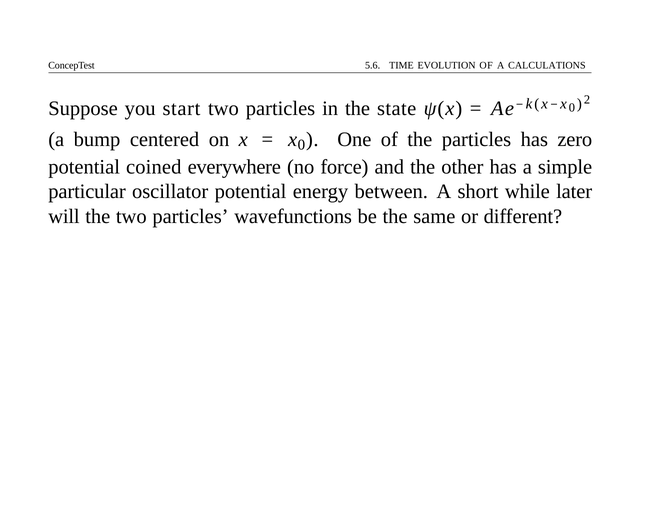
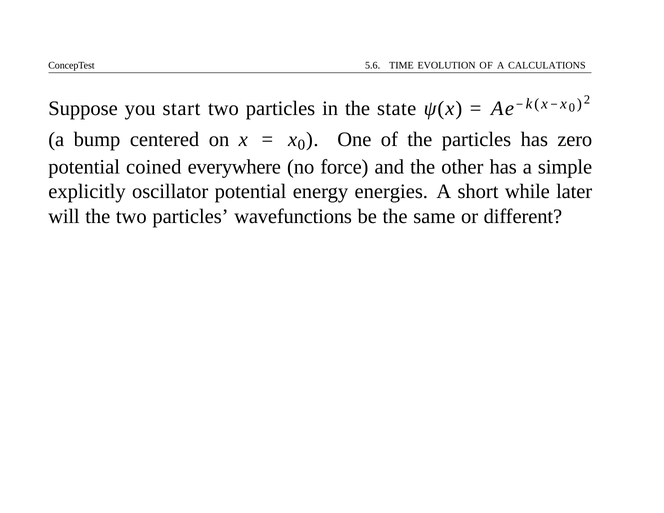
particular: particular -> explicitly (87, 192)
between: between -> energies (391, 192)
